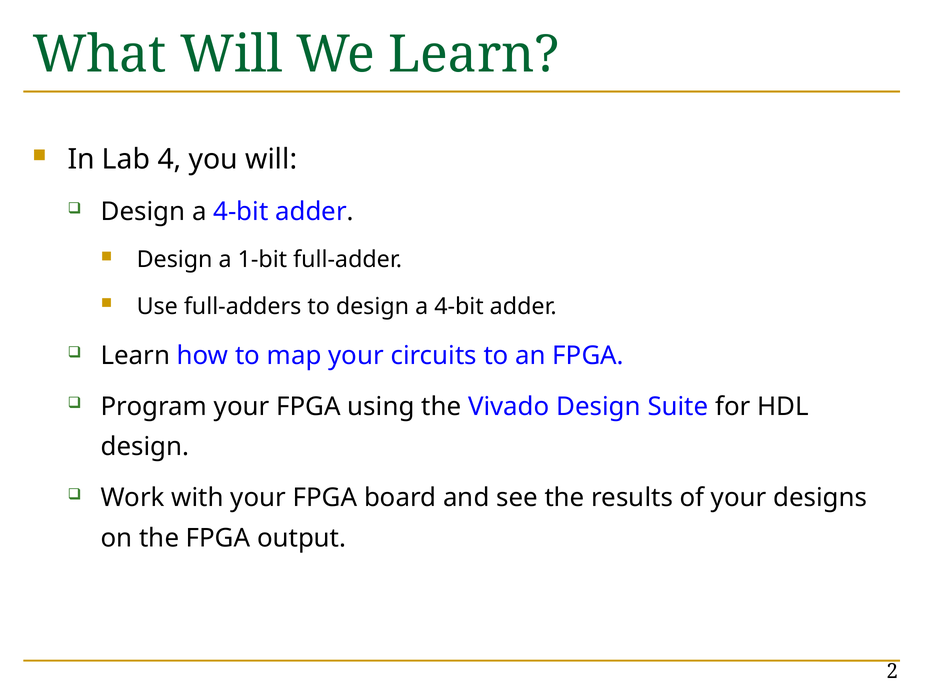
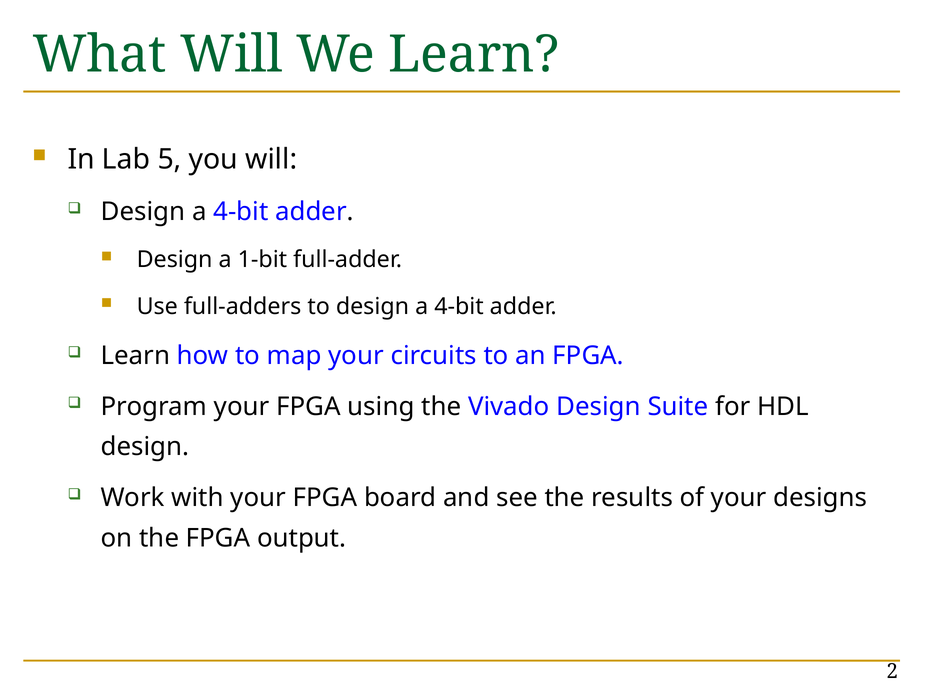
4: 4 -> 5 (170, 159)
